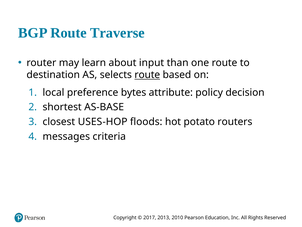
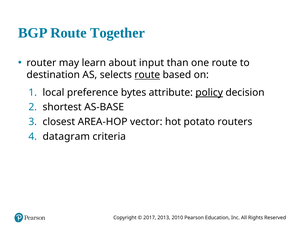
Traverse: Traverse -> Together (118, 33)
policy underline: none -> present (209, 92)
USES: USES -> AREA (90, 122)
floods: floods -> vector (146, 122)
messages: messages -> datagram (66, 136)
